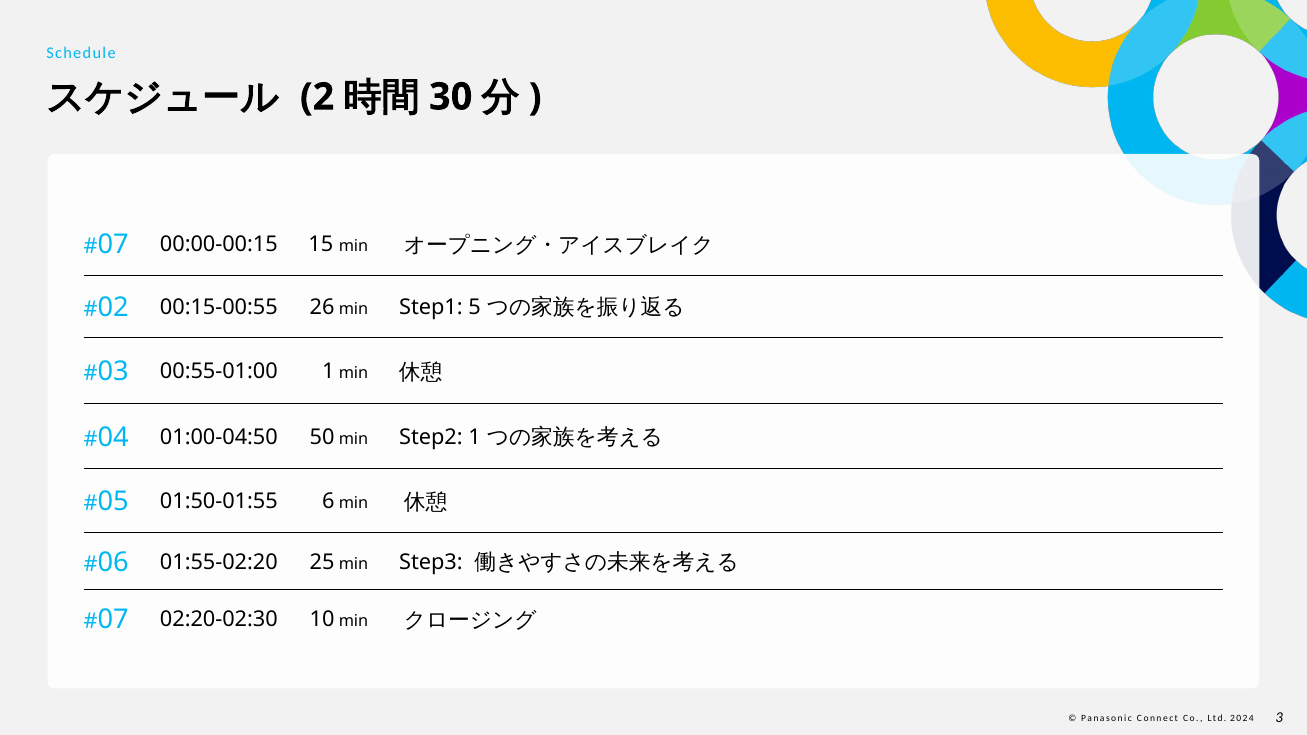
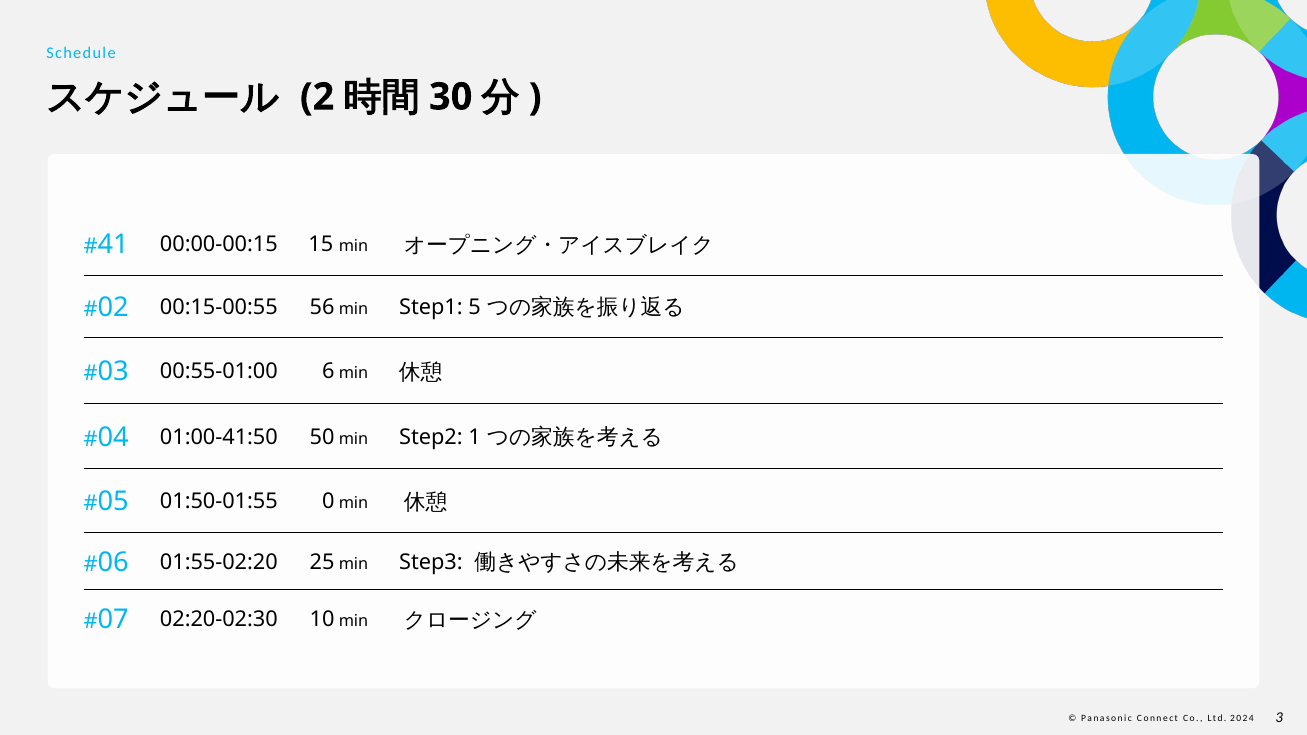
07: 07 -> 41 (113, 244)
26: 26 -> 56 (322, 308)
00:55-01:00 1: 1 -> 6 (328, 372)
01:00-04:50: 01:00-04:50 -> 01:00-41:50 (219, 437)
6: 6 -> 0 (328, 501)
